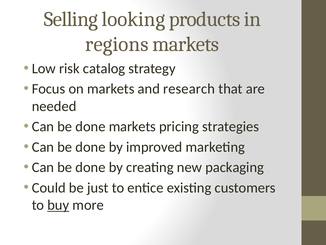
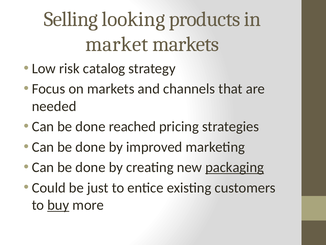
regions: regions -> market (117, 44)
research: research -> channels (189, 89)
done markets: markets -> reached (132, 126)
packaging underline: none -> present (235, 167)
